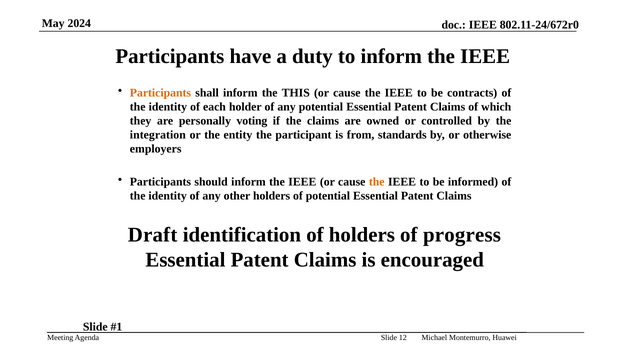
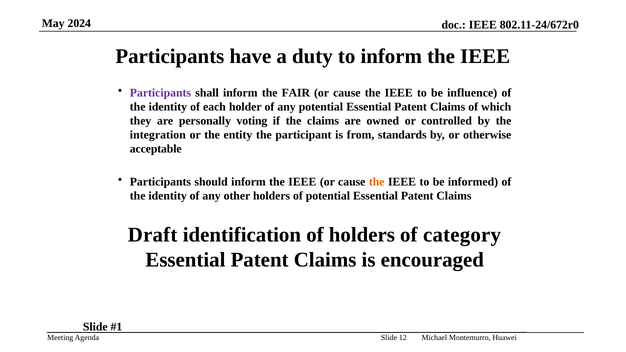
Participants colour: orange -> purple (160, 93)
THIS: THIS -> FAIR (296, 93)
contracts: contracts -> influence (472, 93)
employers: employers -> acceptable (156, 149)
progress: progress -> category (462, 235)
